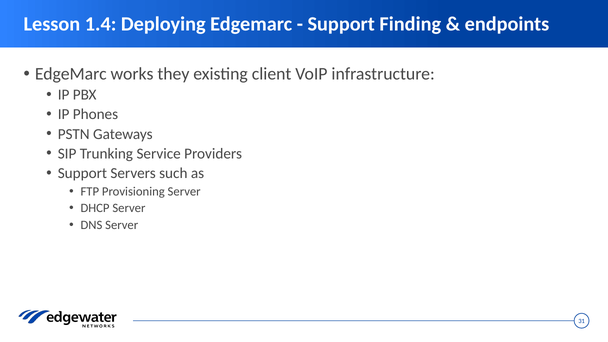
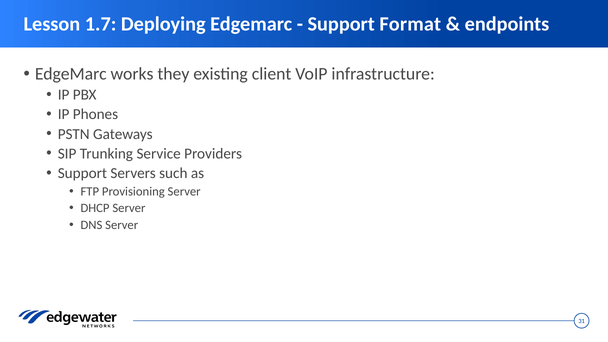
1.4: 1.4 -> 1.7 (101, 24)
Finding: Finding -> Format (410, 24)
